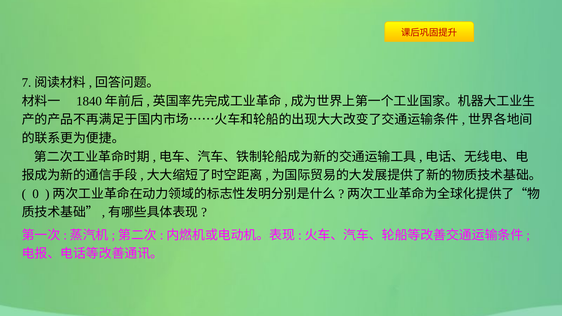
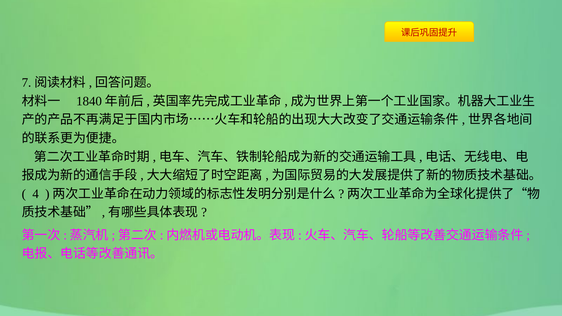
0: 0 -> 4 (36, 194)
